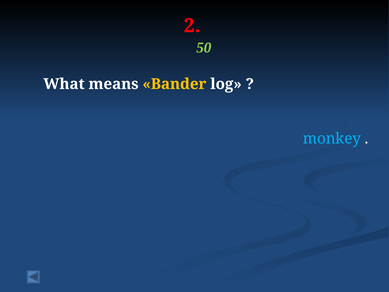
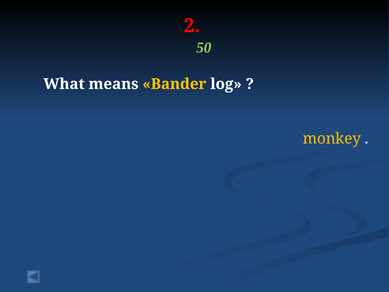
monkey colour: light blue -> yellow (332, 138)
